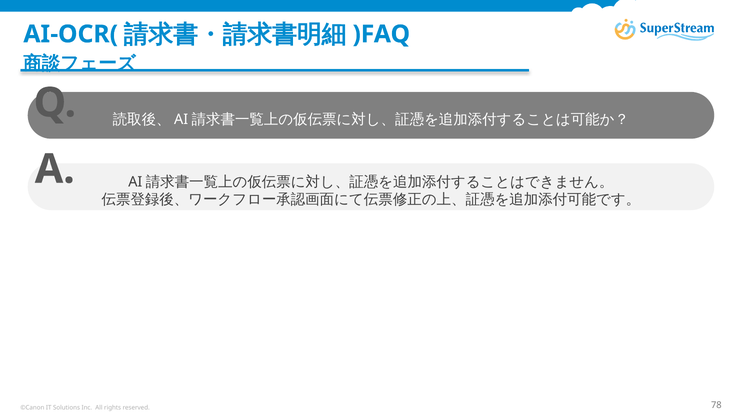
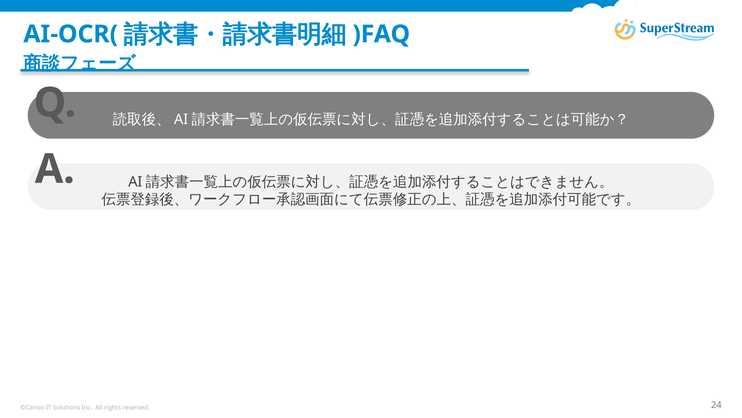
78: 78 -> 24 (716, 405)
